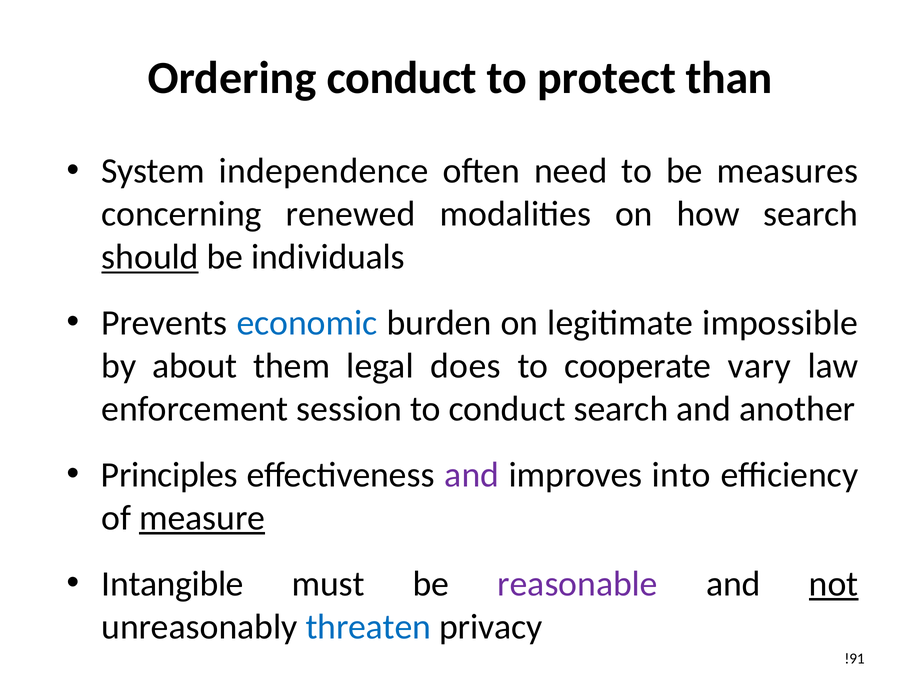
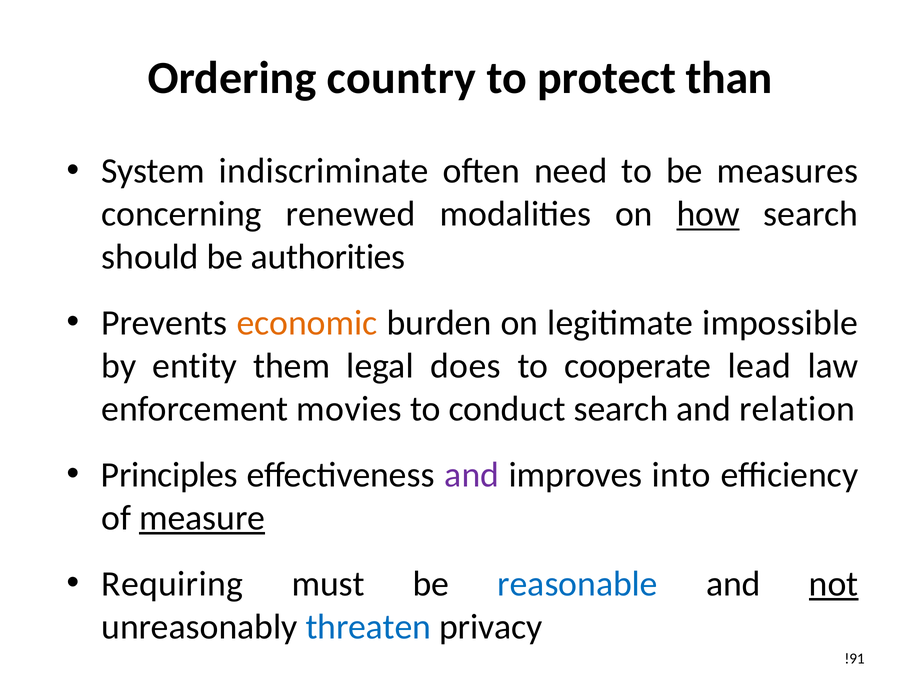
Ordering conduct: conduct -> country (401, 78)
independence: independence -> indiscriminate (324, 171)
how underline: none -> present (708, 214)
should underline: present -> none (150, 257)
individuals: individuals -> authorities (328, 257)
economic colour: blue -> orange (307, 323)
about: about -> entity (195, 366)
vary: vary -> lead (759, 366)
session: session -> movies (349, 409)
another: another -> relation (797, 409)
Intangible: Intangible -> Requiring (172, 584)
reasonable colour: purple -> blue (578, 584)
